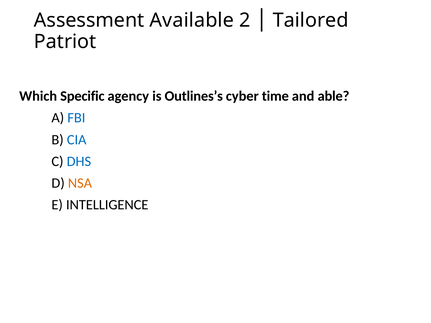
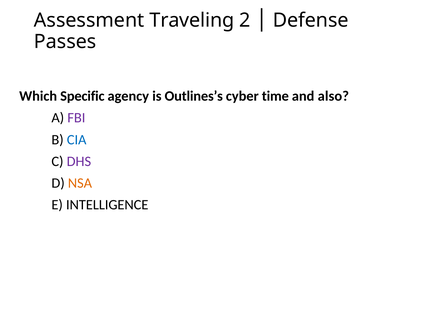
Available: Available -> Traveling (192, 20)
Tailored: Tailored -> Defense (311, 20)
Patriot: Patriot -> Passes (65, 42)
able: able -> also (333, 96)
FBI colour: blue -> purple (76, 118)
DHS colour: blue -> purple (79, 161)
